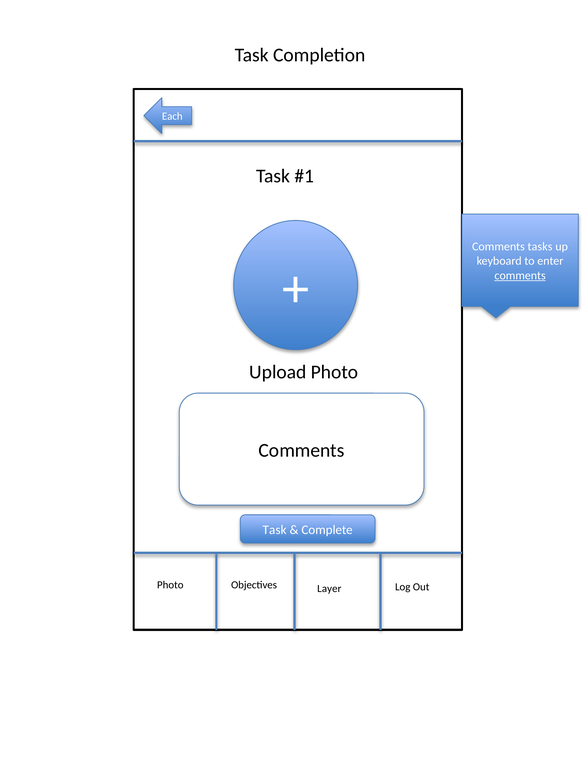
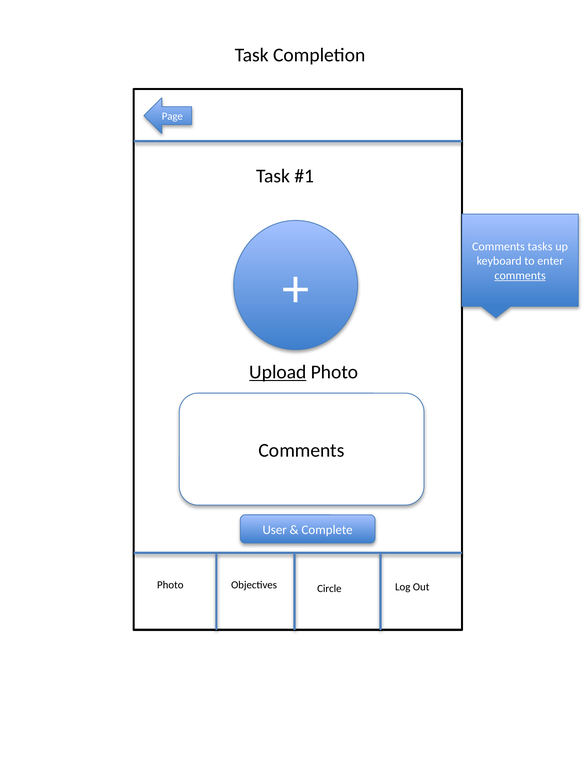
Each: Each -> Page (172, 116)
Upload underline: none -> present (278, 372)
Task: Task -> User (275, 530)
Layer: Layer -> Circle (329, 589)
